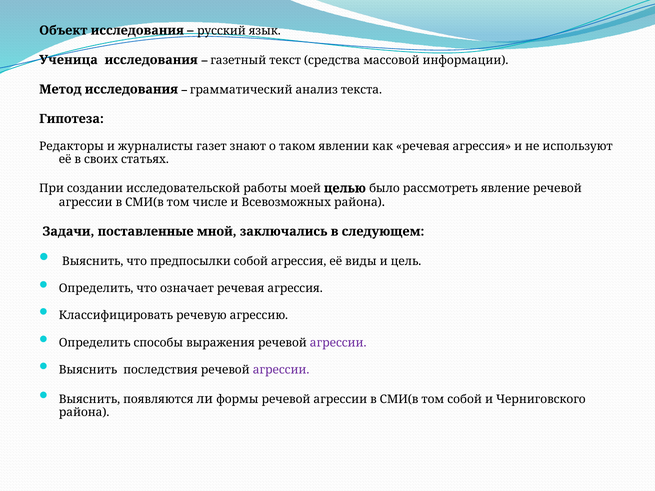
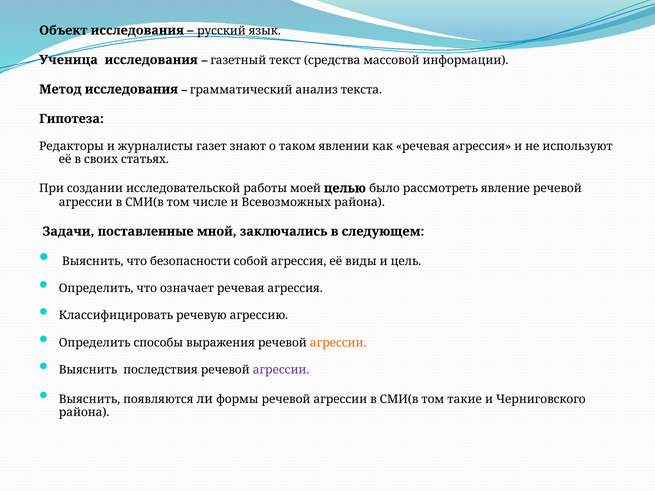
предпосылки: предпосылки -> безопасности (190, 261)
агрессии colour: purple -> orange (338, 343)
том собой: собой -> такие (465, 400)
